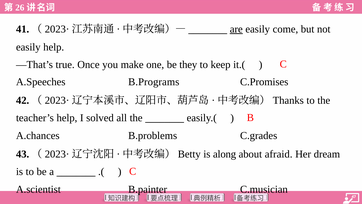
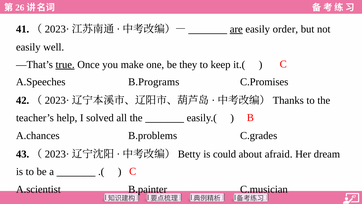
come: come -> order (285, 29)
easily help: help -> well (54, 47)
true underline: none -> present (65, 64)
along: along -> could (225, 154)
